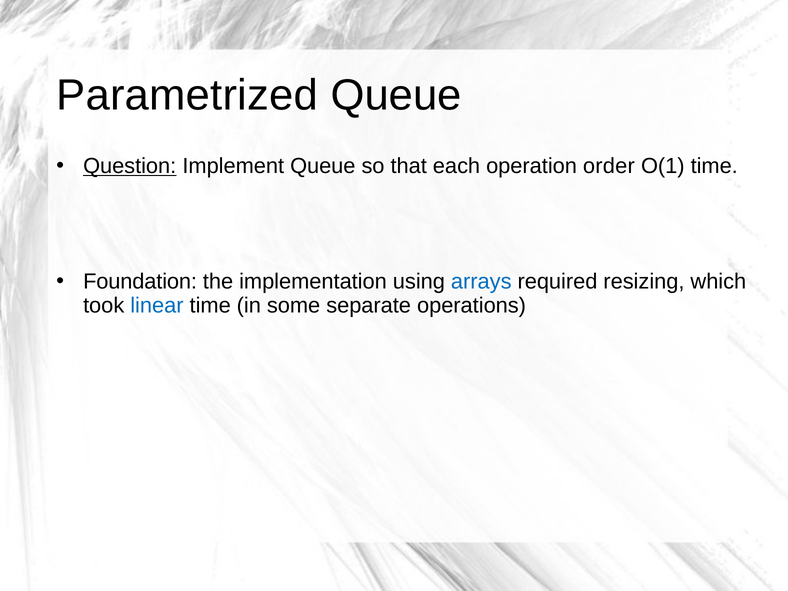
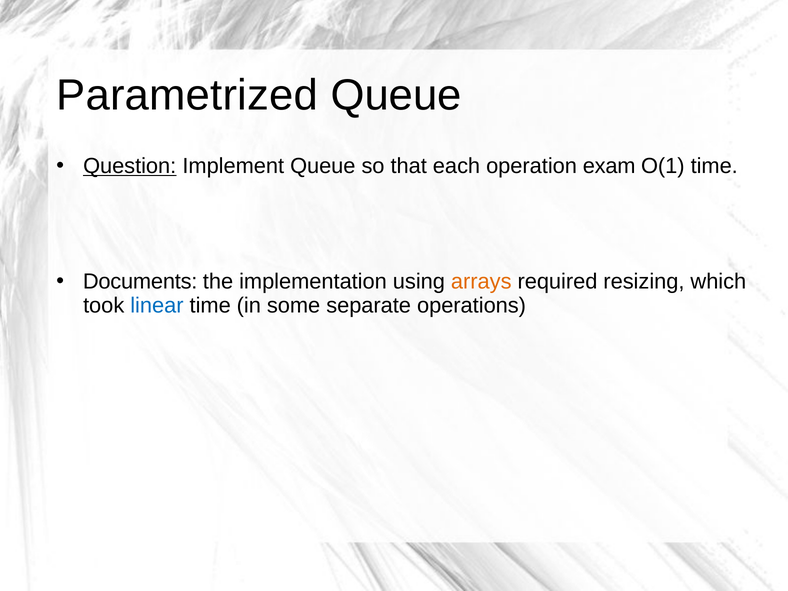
order: order -> exam (609, 166)
Foundation: Foundation -> Documents (140, 281)
arrays colour: blue -> orange (481, 281)
